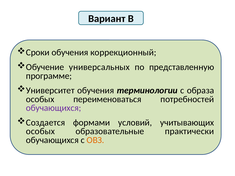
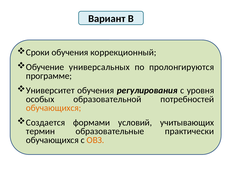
представленную: представленную -> пролонгируются (182, 67)
терминологии: терминологии -> регулирования (147, 90)
образа: образа -> уровня (201, 90)
переименоваться: переименоваться -> образовательной (107, 99)
обучающихся colour: purple -> orange (54, 108)
особых: особых -> термин (40, 132)
